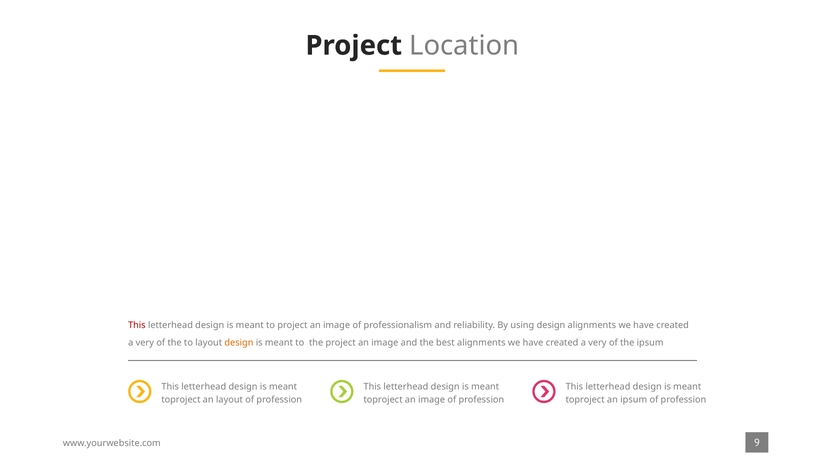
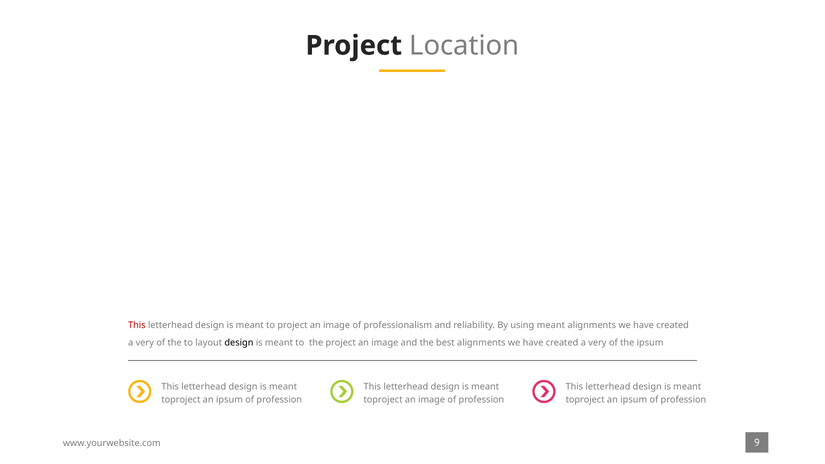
using design: design -> meant (551, 325)
design colour: orange -> black (239, 343)
layout: layout -> ipsum (229, 400)
